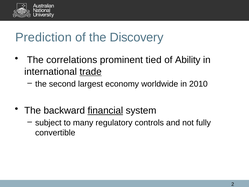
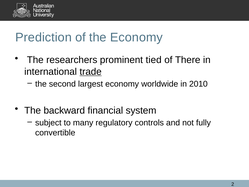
the Discovery: Discovery -> Economy (136, 37)
correlations: correlations -> researchers (72, 60)
Ability: Ability -> There (188, 60)
financial underline: present -> none (105, 110)
